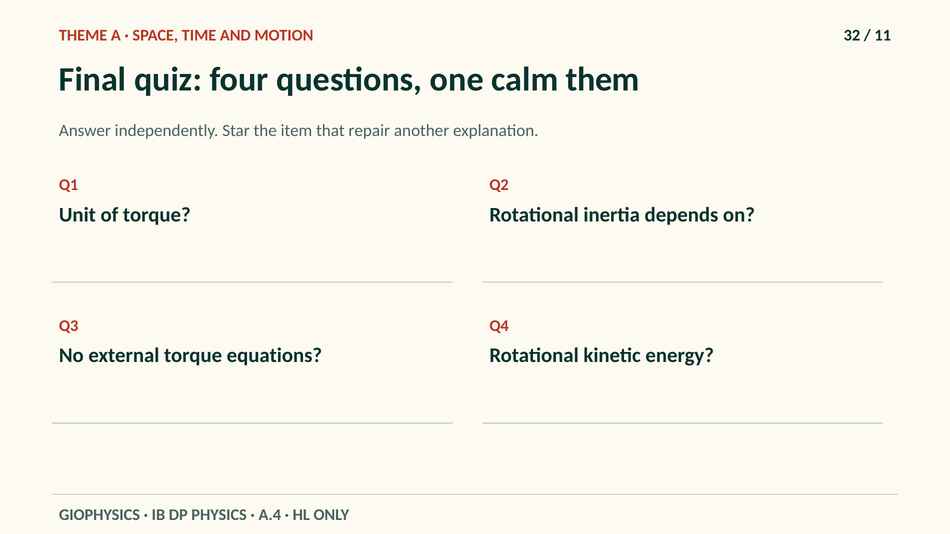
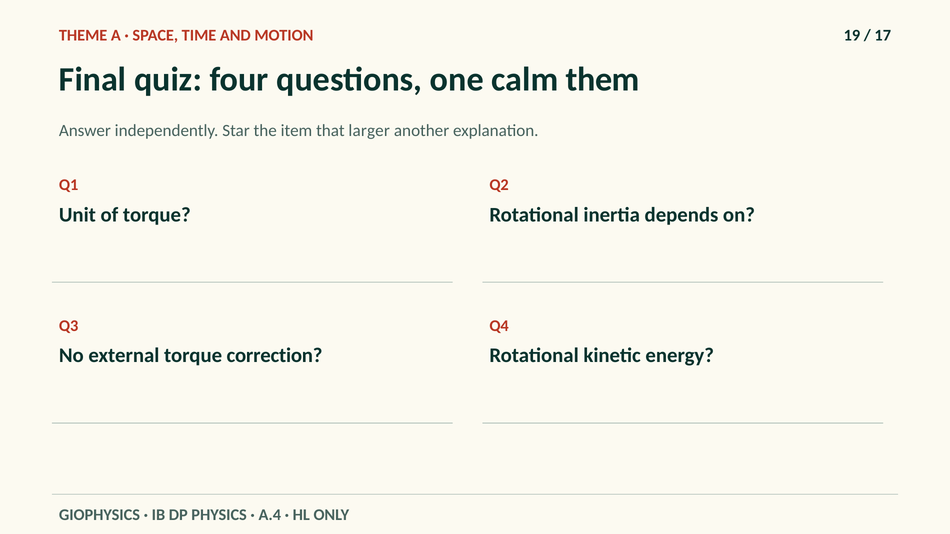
32: 32 -> 19 (852, 35)
11: 11 -> 17 (883, 35)
repair: repair -> larger (369, 131)
equations: equations -> correction (274, 356)
